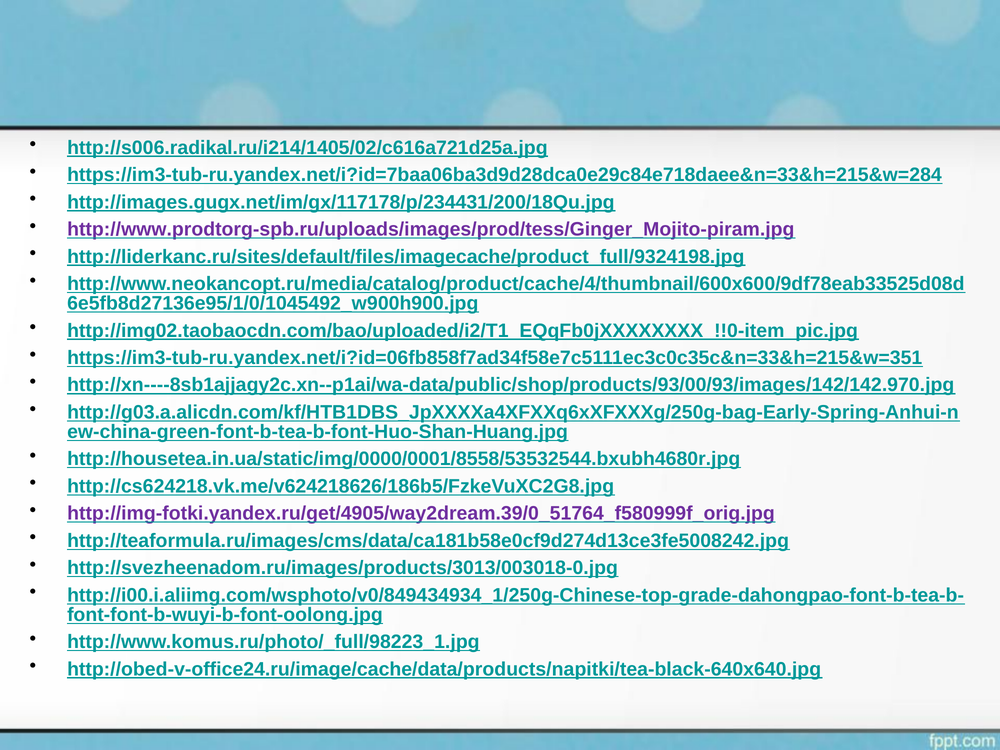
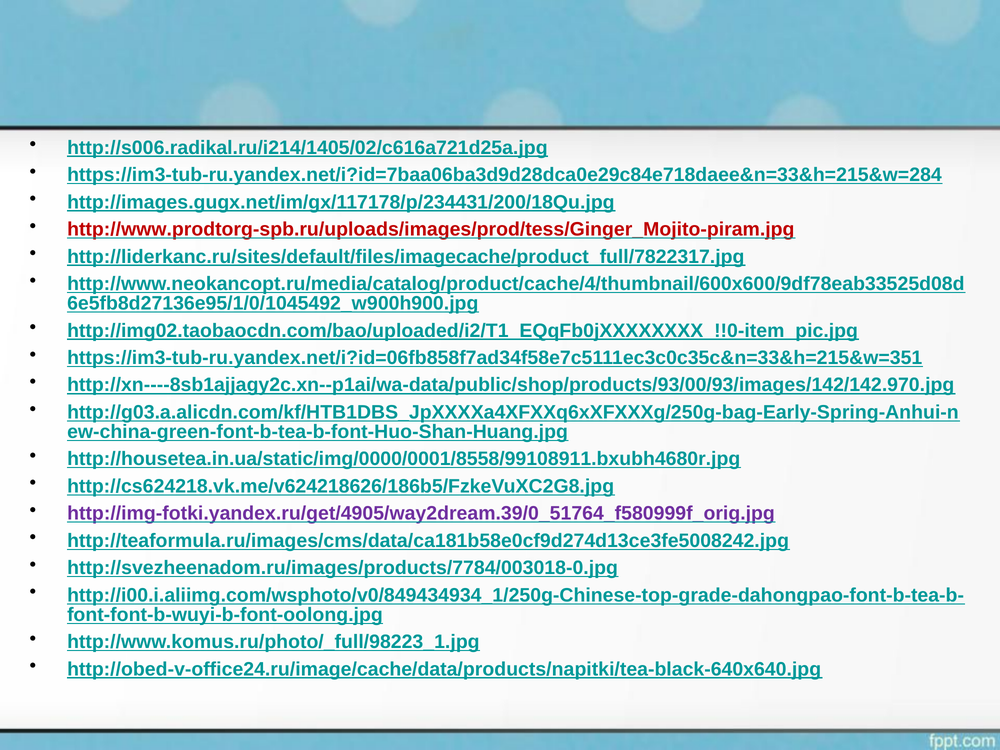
http://www.prodtorg-spb.ru/uploads/images/prod/tess/Ginger_Mojito-piram.jpg colour: purple -> red (431, 229)
http://liderkanc.ru/sites/default/files/imagecache/product_full/9324198.jpg: http://liderkanc.ru/sites/default/files/imagecache/product_full/9324198.jpg -> http://liderkanc.ru/sites/default/files/imagecache/product_full/7822317.jpg (406, 257)
http://housetea.in.ua/static/img/0000/0001/8558/53532544.bxubh4680r.jpg: http://housetea.in.ua/static/img/0000/0001/8558/53532544.bxubh4680r.jpg -> http://housetea.in.ua/static/img/0000/0001/8558/99108911.bxubh4680r.jpg (404, 459)
http://svezheenadom.ru/images/products/3013/003018-0.jpg: http://svezheenadom.ru/images/products/3013/003018-0.jpg -> http://svezheenadom.ru/images/products/7784/003018-0.jpg (343, 568)
